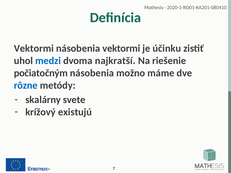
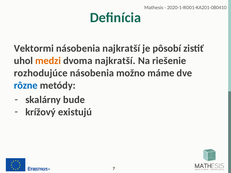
násobenia vektormi: vektormi -> najkratší (121, 48)
účinku: účinku -> pôsobí (167, 48)
medzi colour: blue -> orange (48, 61)
počiatočným: počiatočným -> rozhodujúce (41, 73)
svete: svete -> bude (74, 100)
